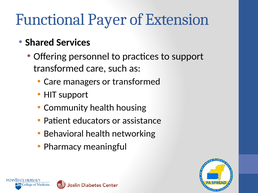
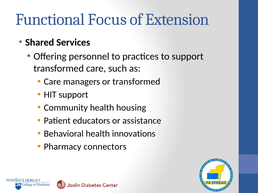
Payer: Payer -> Focus (107, 19)
networking: networking -> innovations (134, 134)
meaningful: meaningful -> connectors (105, 147)
